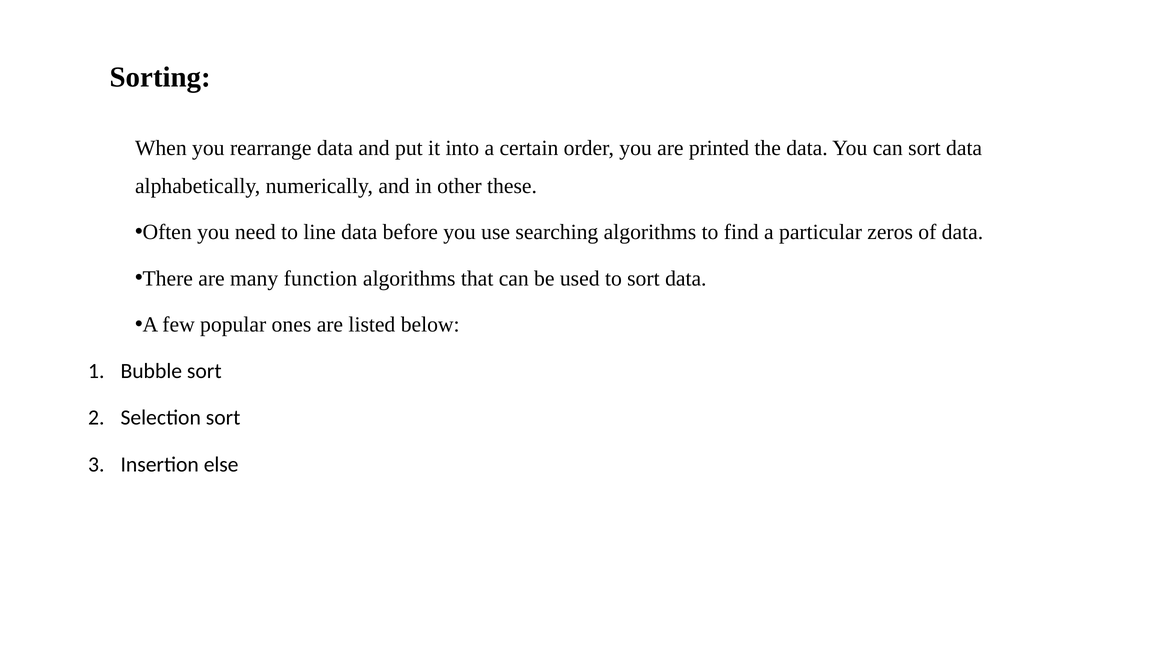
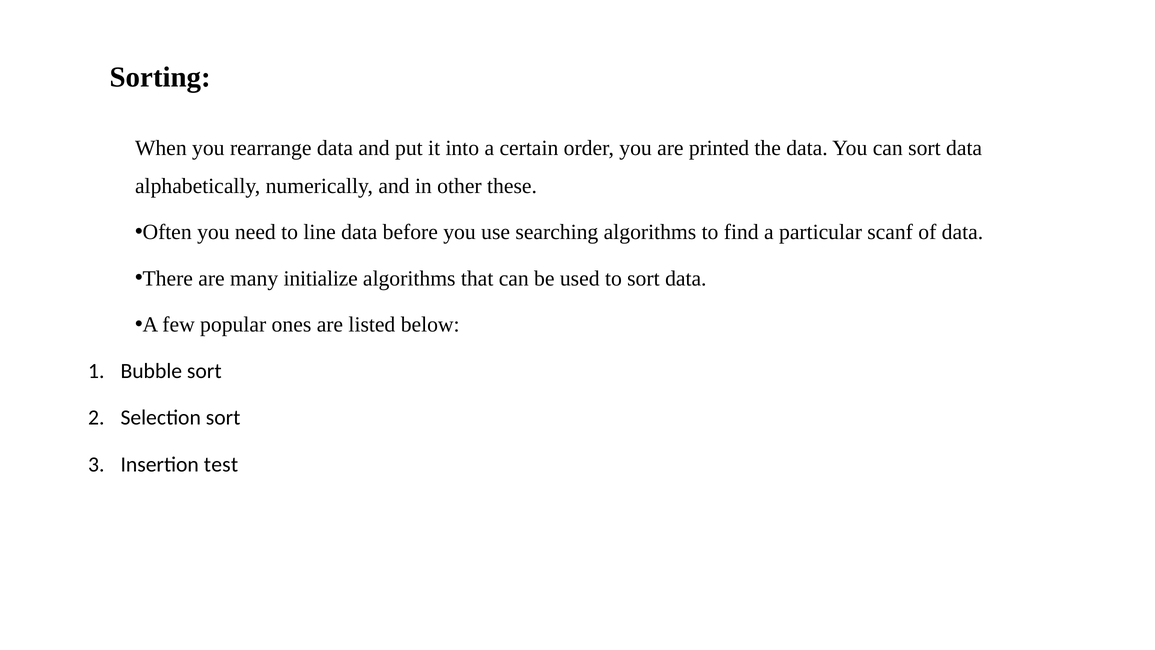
zeros: zeros -> scanf (890, 232)
function: function -> initialize (321, 278)
else: else -> test (221, 464)
